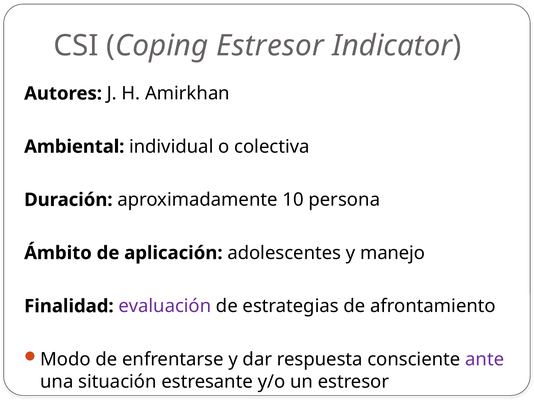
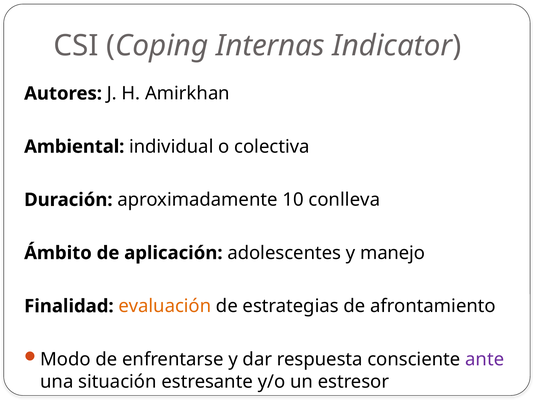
Coping Estresor: Estresor -> Internas (270, 46)
persona: persona -> conlleva (344, 200)
evaluación colour: purple -> orange (165, 306)
